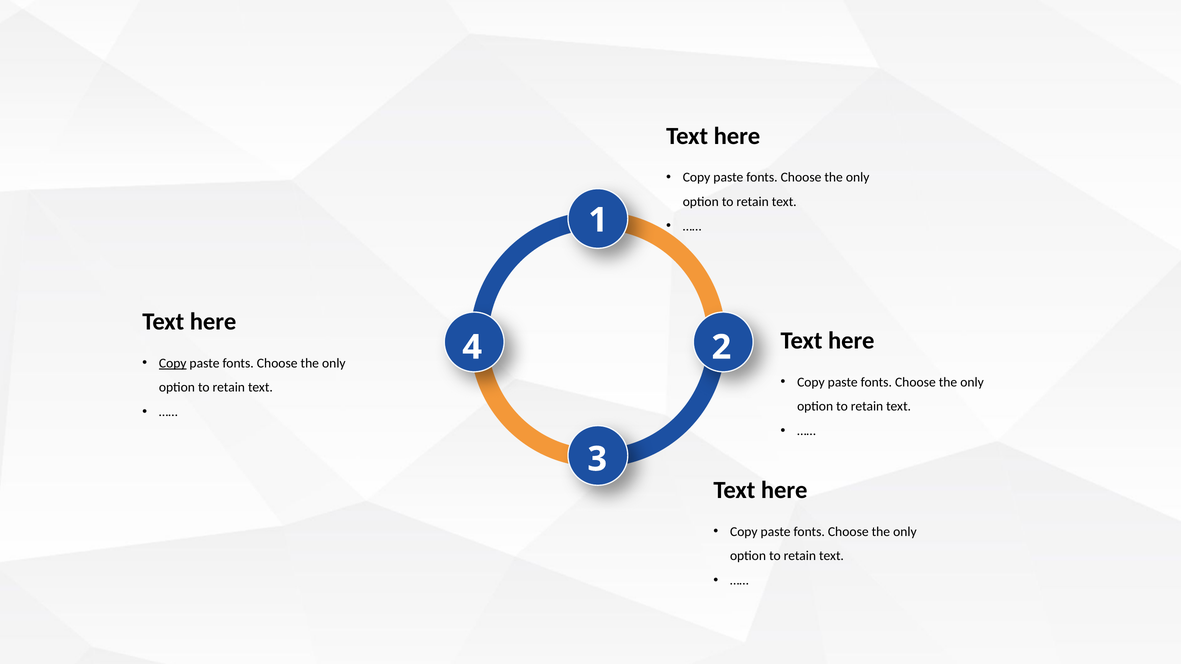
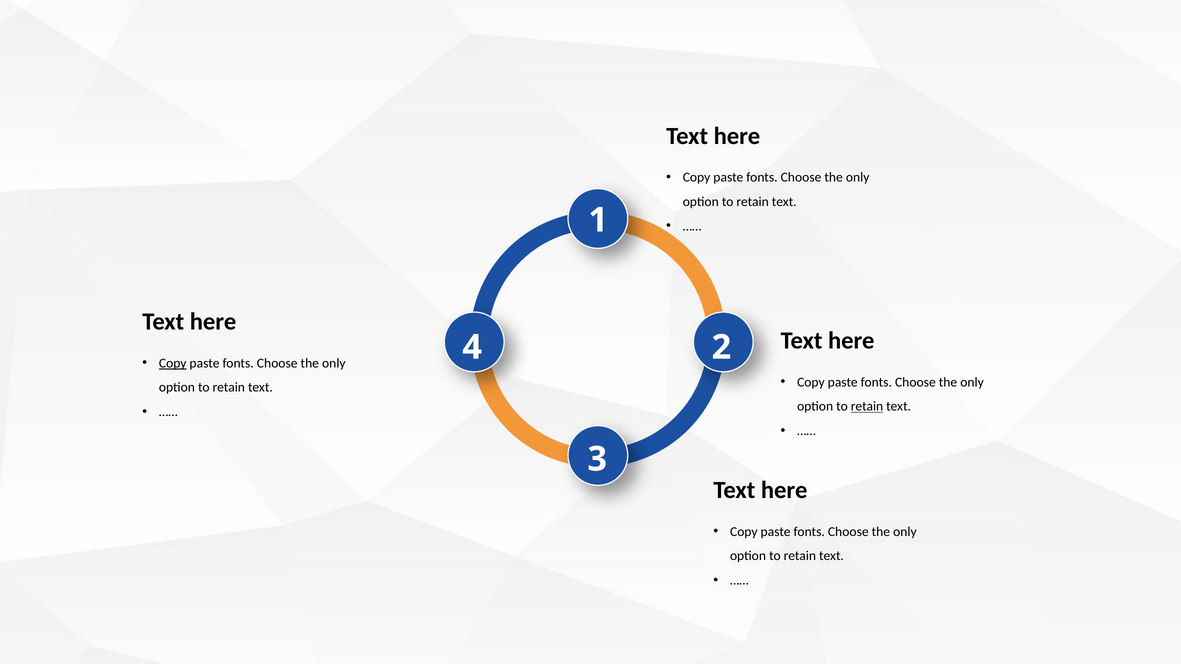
retain underline: none -> present (867, 407)
